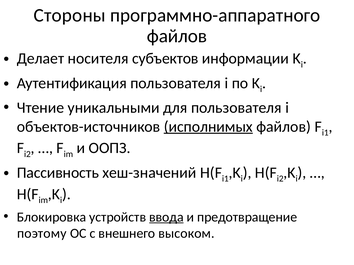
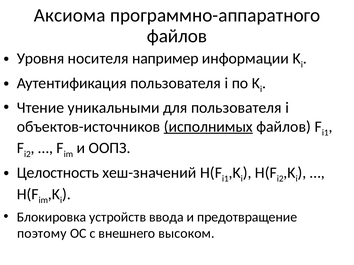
Стороны: Стороны -> Аксиома (70, 15)
Делает: Делает -> Уровня (41, 59)
субъектов: субъектов -> например (165, 59)
Пассивность: Пассивность -> Целостность (58, 173)
ввода underline: present -> none (166, 217)
